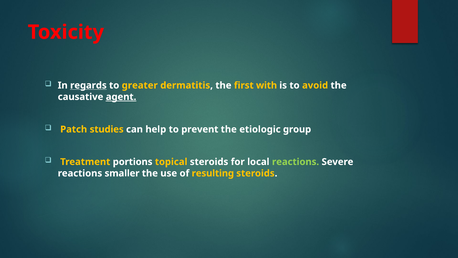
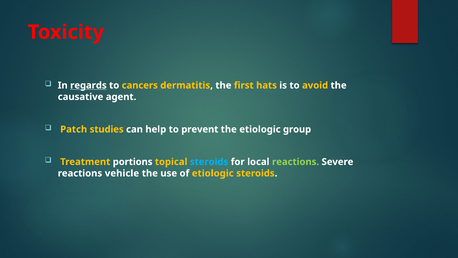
greater: greater -> cancers (140, 85)
with: with -> hats (267, 85)
agent underline: present -> none (121, 97)
steroids colour: white -> light blue (209, 162)
smaller: smaller -> vehicle (122, 173)
of resulting: resulting -> etiologic (213, 173)
